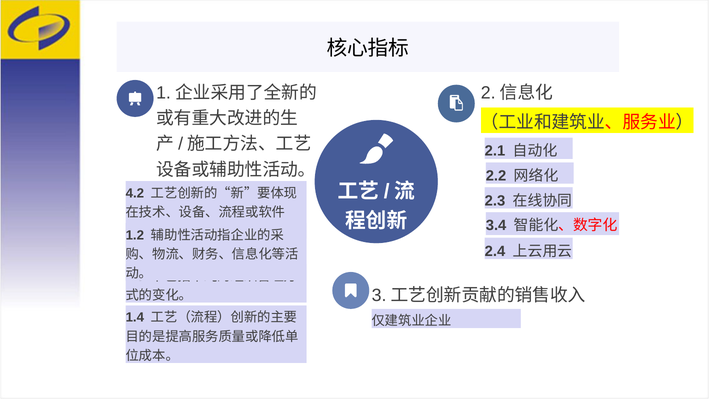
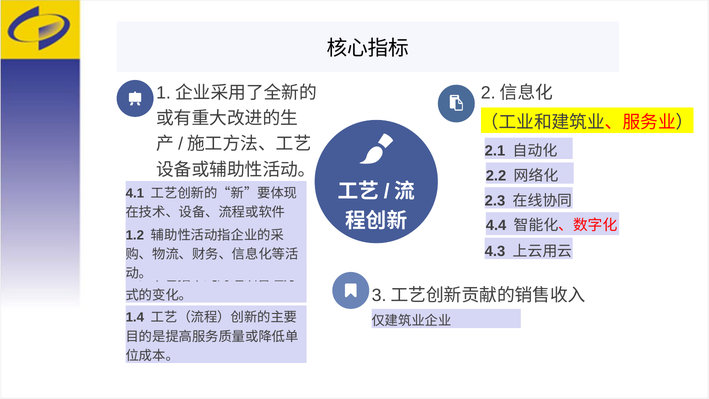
4.2: 4.2 -> 4.1 (135, 193)
3.4: 3.4 -> 4.4 (496, 225)
2.4: 2.4 -> 4.3 (495, 251)
